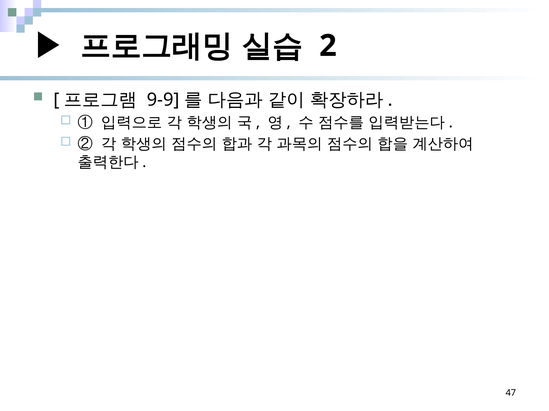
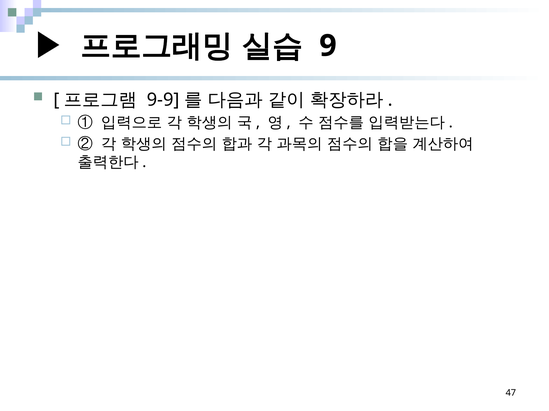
2: 2 -> 9 (328, 46)
